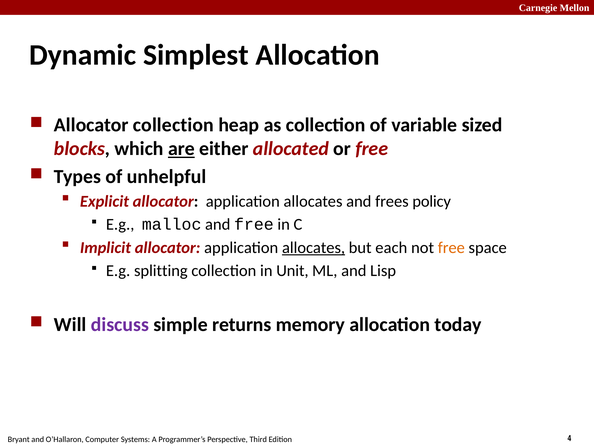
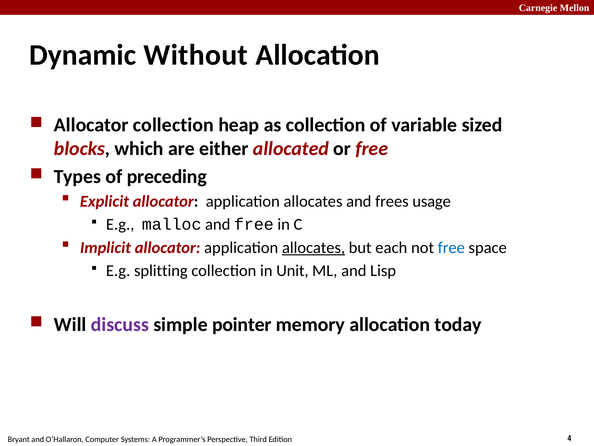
Simplest: Simplest -> Without (196, 55)
are underline: present -> none (181, 149)
unhelpful: unhelpful -> preceding (167, 176)
policy: policy -> usage (432, 201)
free colour: orange -> blue (451, 247)
returns: returns -> pointer (242, 324)
